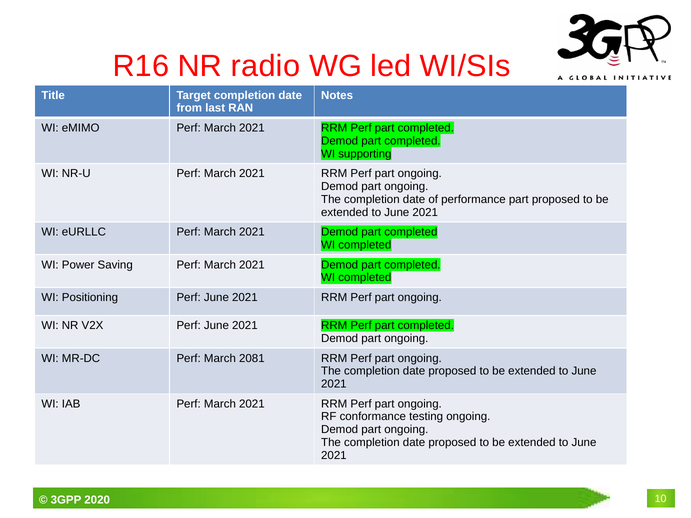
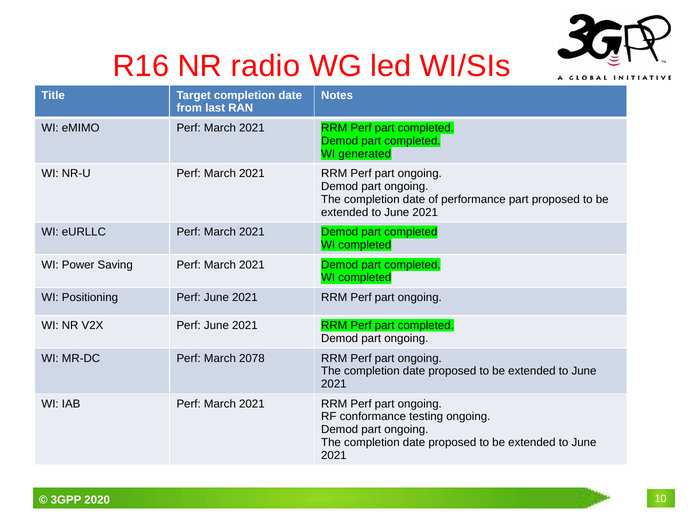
supporting: supporting -> generated (365, 154)
2081: 2081 -> 2078 (252, 358)
